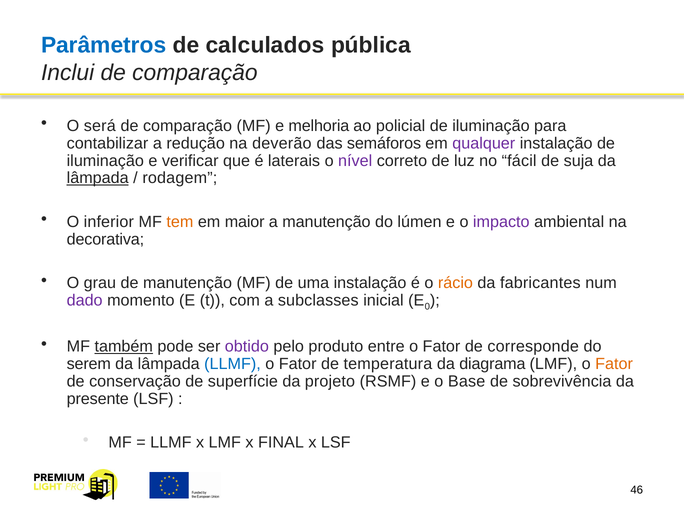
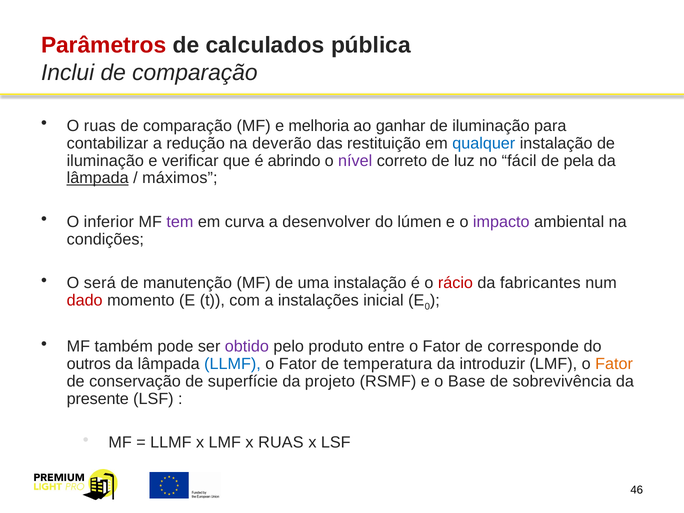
Parâmetros colour: blue -> red (104, 45)
O será: será -> ruas (100, 126)
policial: policial -> ganhar (401, 126)
semáforos: semáforos -> restituição (384, 143)
qualquer colour: purple -> blue (484, 143)
laterais: laterais -> abrindo (294, 161)
suja: suja -> pela (579, 161)
rodagem: rodagem -> máximos (180, 178)
tem colour: orange -> purple (180, 222)
maior: maior -> curva (245, 222)
a manutenção: manutenção -> desenvolver (326, 222)
decorativa: decorativa -> condições (105, 239)
grau: grau -> será (100, 283)
rácio colour: orange -> red (455, 283)
dado colour: purple -> red (85, 300)
subclasses: subclasses -> instalações (318, 300)
também underline: present -> none (124, 346)
serem: serem -> outros (89, 364)
diagrama: diagrama -> introduzir (492, 364)
x FINAL: FINAL -> RUAS (281, 442)
